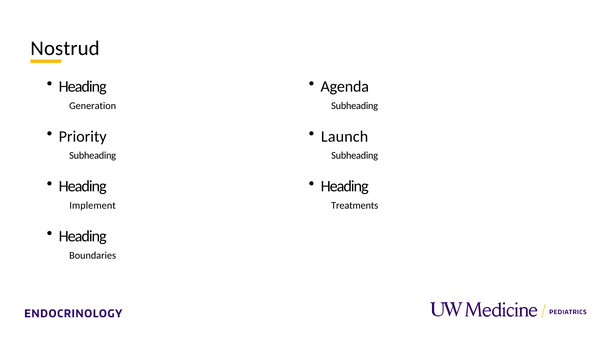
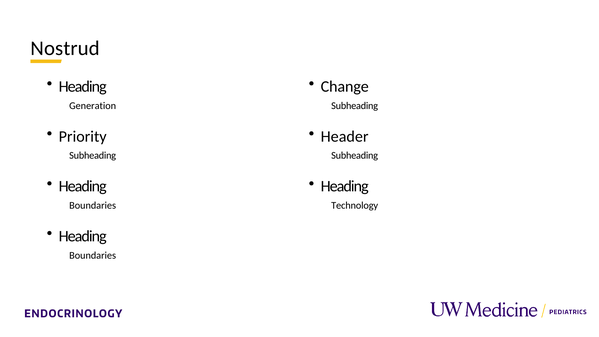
Agenda: Agenda -> Change (345, 86)
Launch: Launch -> Header (345, 136)
Implement: Implement -> Boundaries (93, 205)
Treatments: Treatments -> Technology (355, 205)
